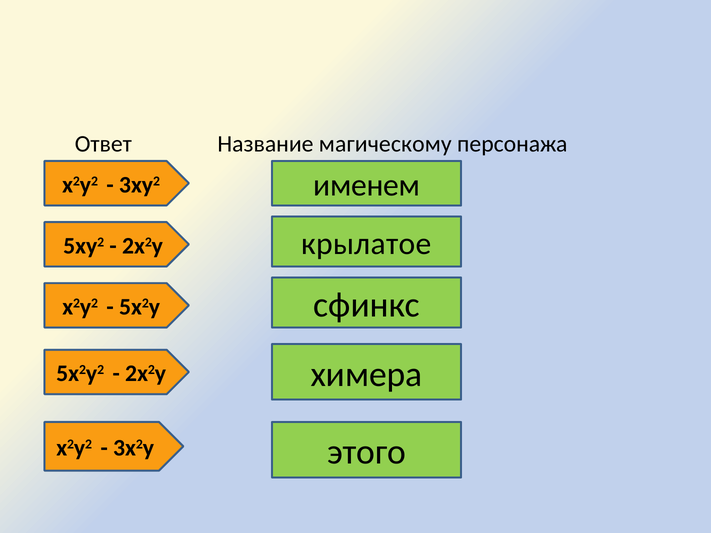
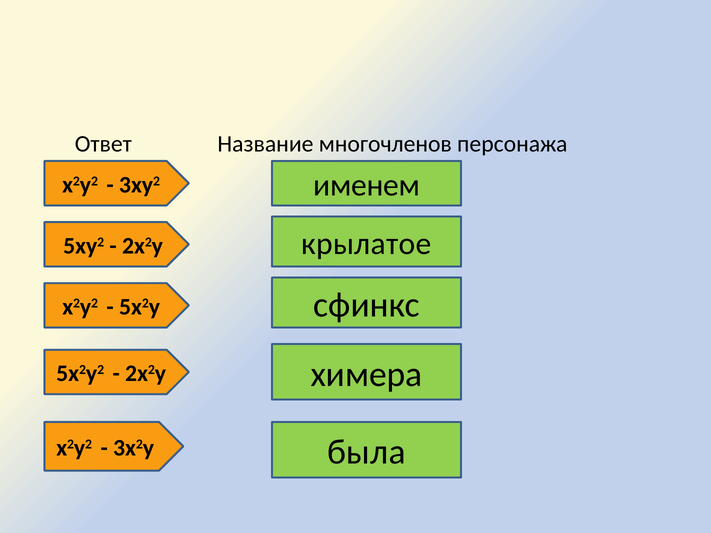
магическому: магическому -> многочленов (385, 144)
этого: этого -> была (366, 452)
